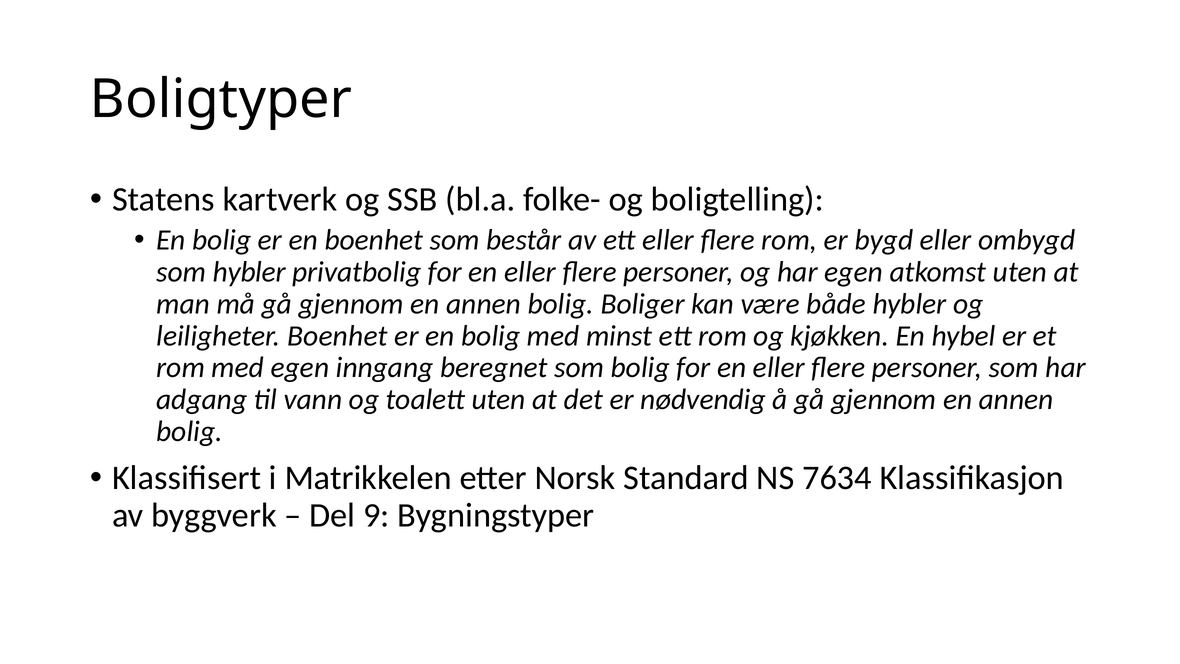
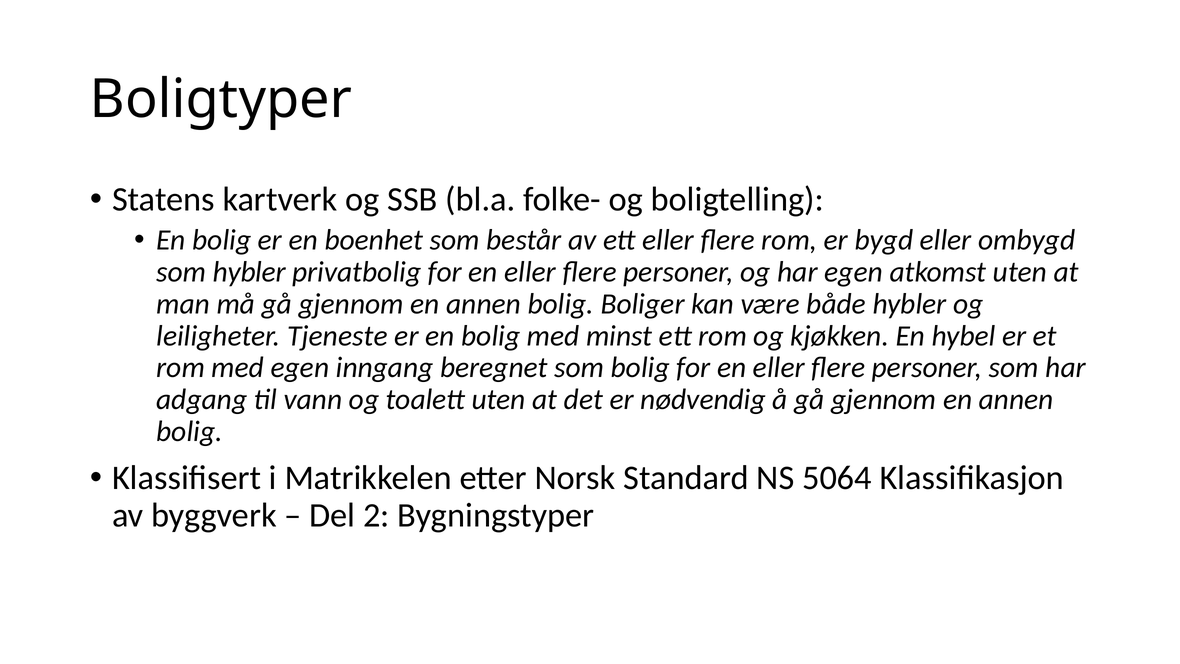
leiligheter Boenhet: Boenhet -> Tjeneste (337, 336)
7634: 7634 -> 5064 (837, 478)
9: 9 -> 2 (376, 515)
